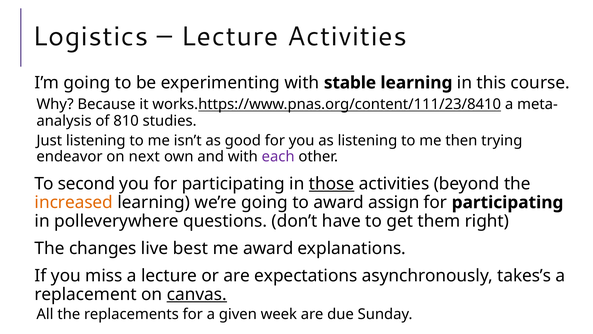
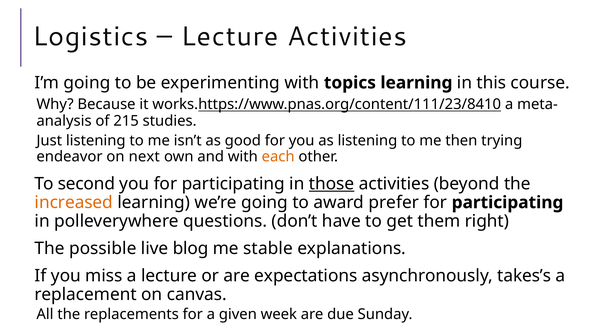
stable: stable -> topics (350, 83)
810: 810 -> 215 (126, 121)
each colour: purple -> orange (278, 156)
assign: assign -> prefer (394, 202)
changes: changes -> possible (103, 248)
best: best -> blog (191, 248)
me award: award -> stable (268, 248)
canvas underline: present -> none (197, 294)
